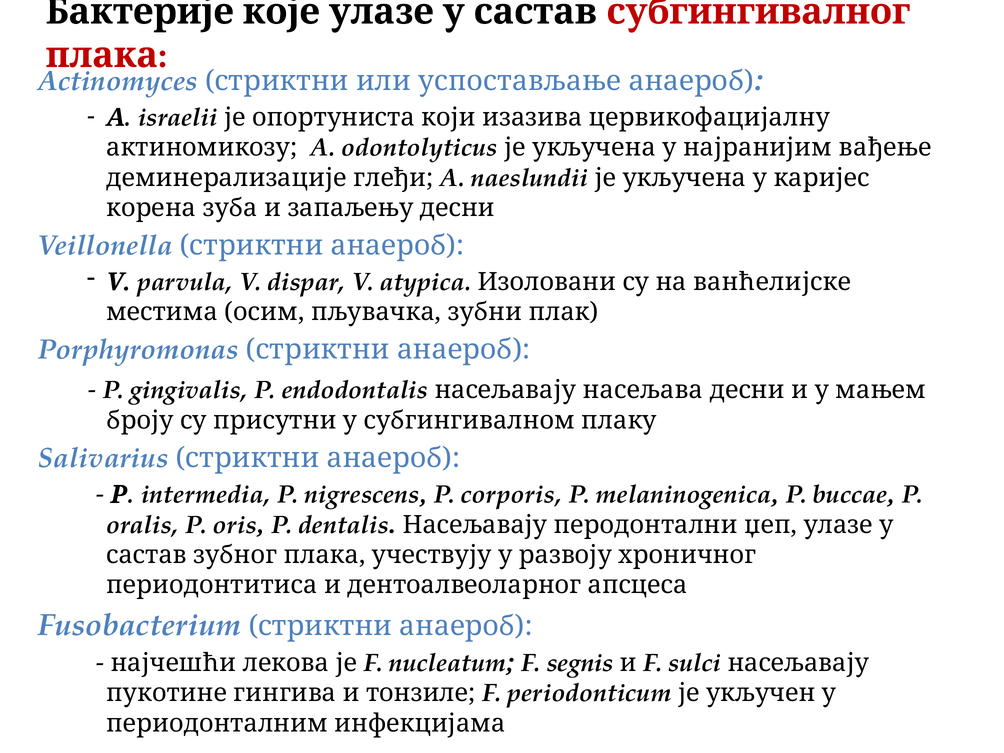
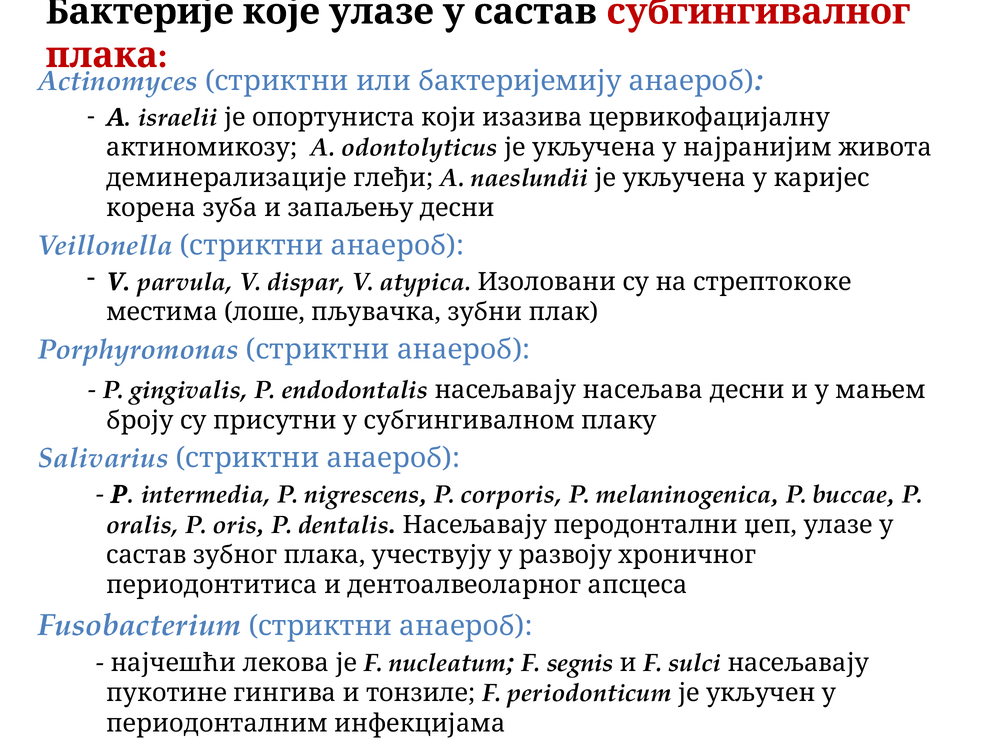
успостављање: успостављање -> бактеријемију (520, 81)
вађење: вађење -> живота (885, 148)
ванћелијске: ванћелијске -> стрептококе (772, 282)
осим: осим -> лоше (265, 312)
